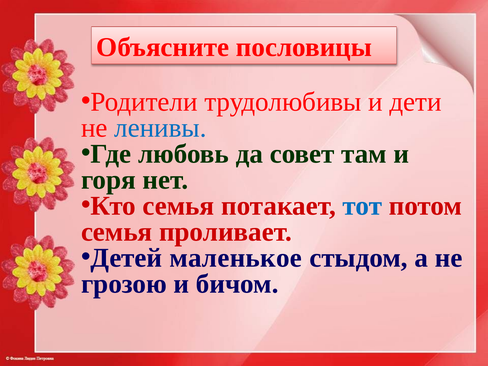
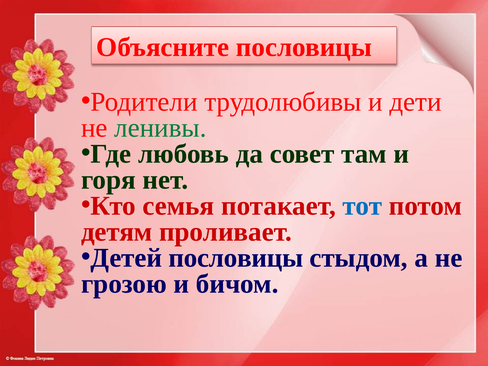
ленивы colour: blue -> green (160, 128)
семья: семья -> детям (117, 232)
Детей маленькое: маленькое -> пословицы (236, 258)
